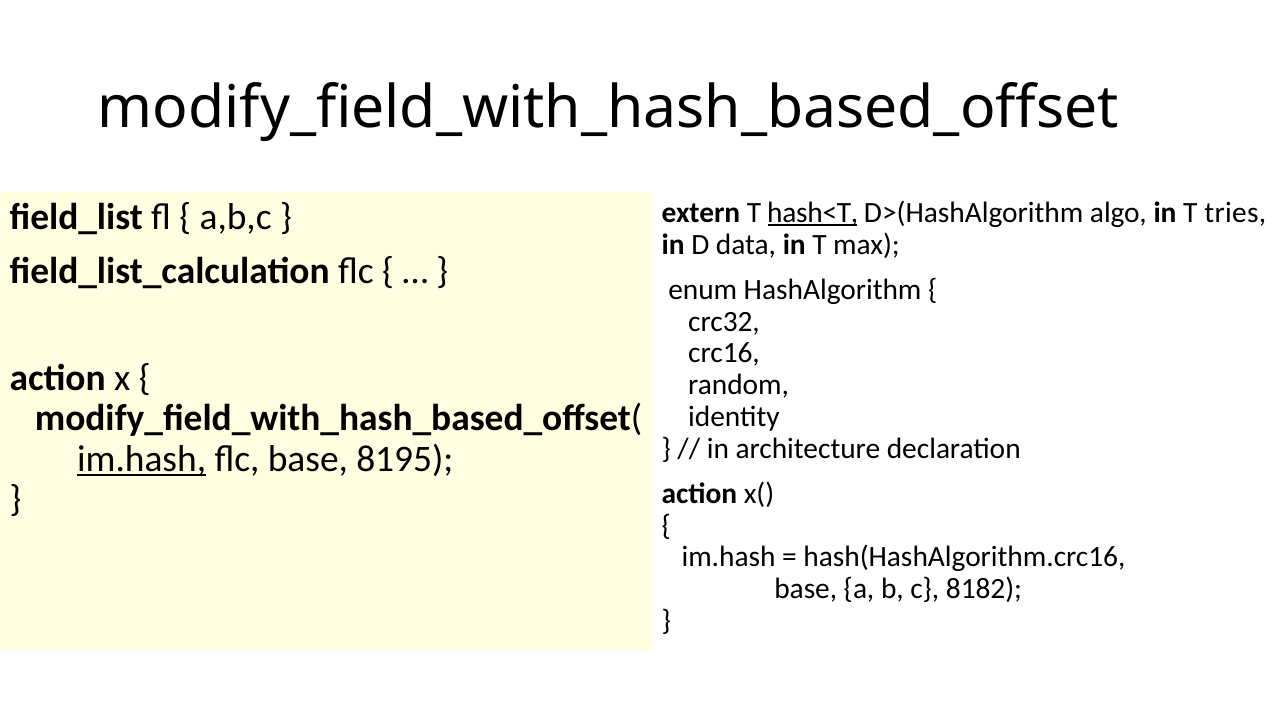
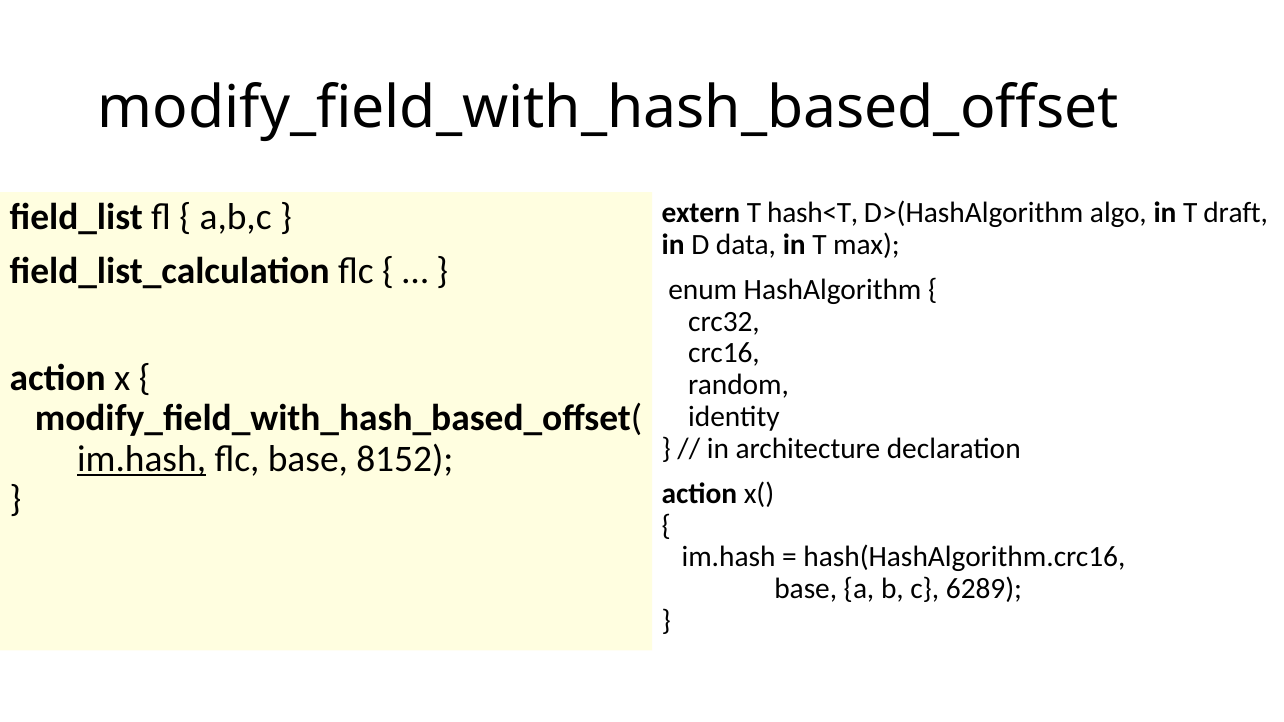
hash<T underline: present -> none (813, 213)
tries: tries -> draft (1236, 213)
8195: 8195 -> 8152 (405, 459)
8182: 8182 -> 6289 (984, 589)
